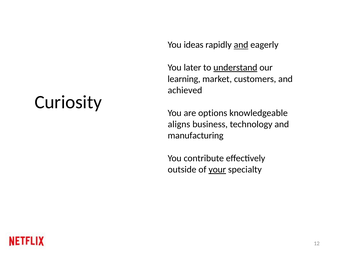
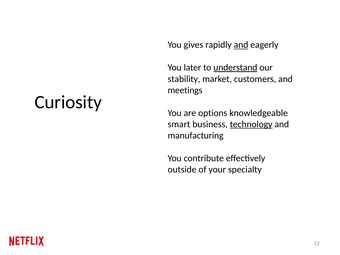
ideas: ideas -> gives (193, 45)
learning: learning -> stability (184, 79)
achieved: achieved -> meetings (185, 90)
aligns: aligns -> smart (179, 124)
technology underline: none -> present (251, 124)
your underline: present -> none (217, 170)
